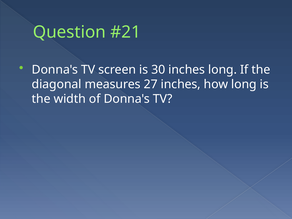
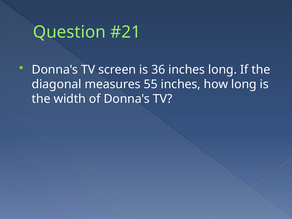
30: 30 -> 36 (158, 70)
27: 27 -> 55 (151, 84)
